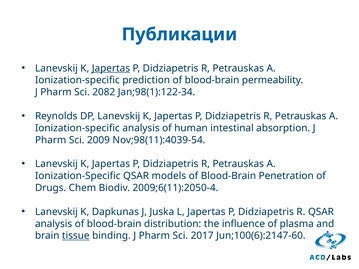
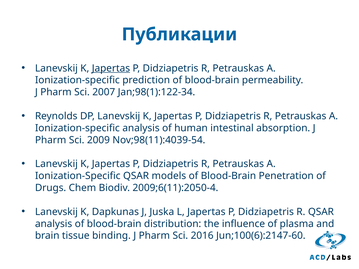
2082: 2082 -> 2007 (104, 92)
tissue underline: present -> none (76, 236)
2017: 2017 -> 2016 (202, 236)
